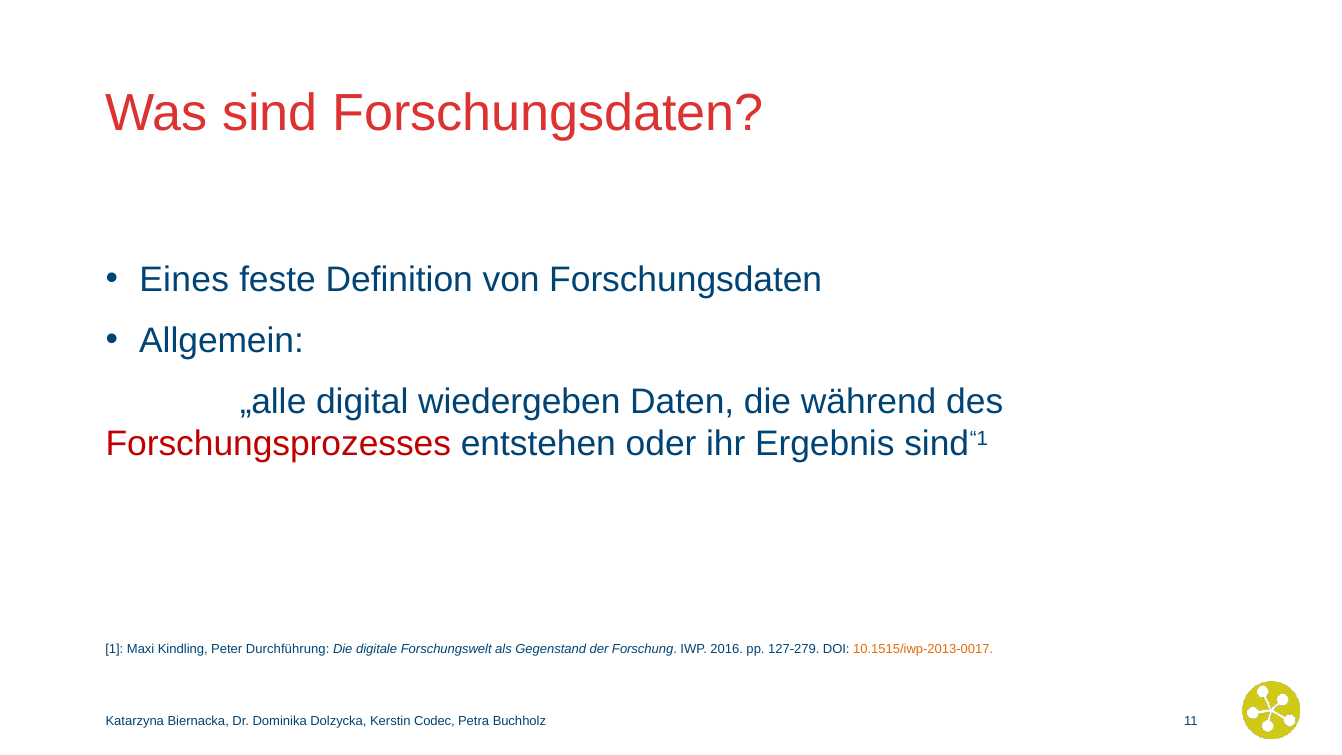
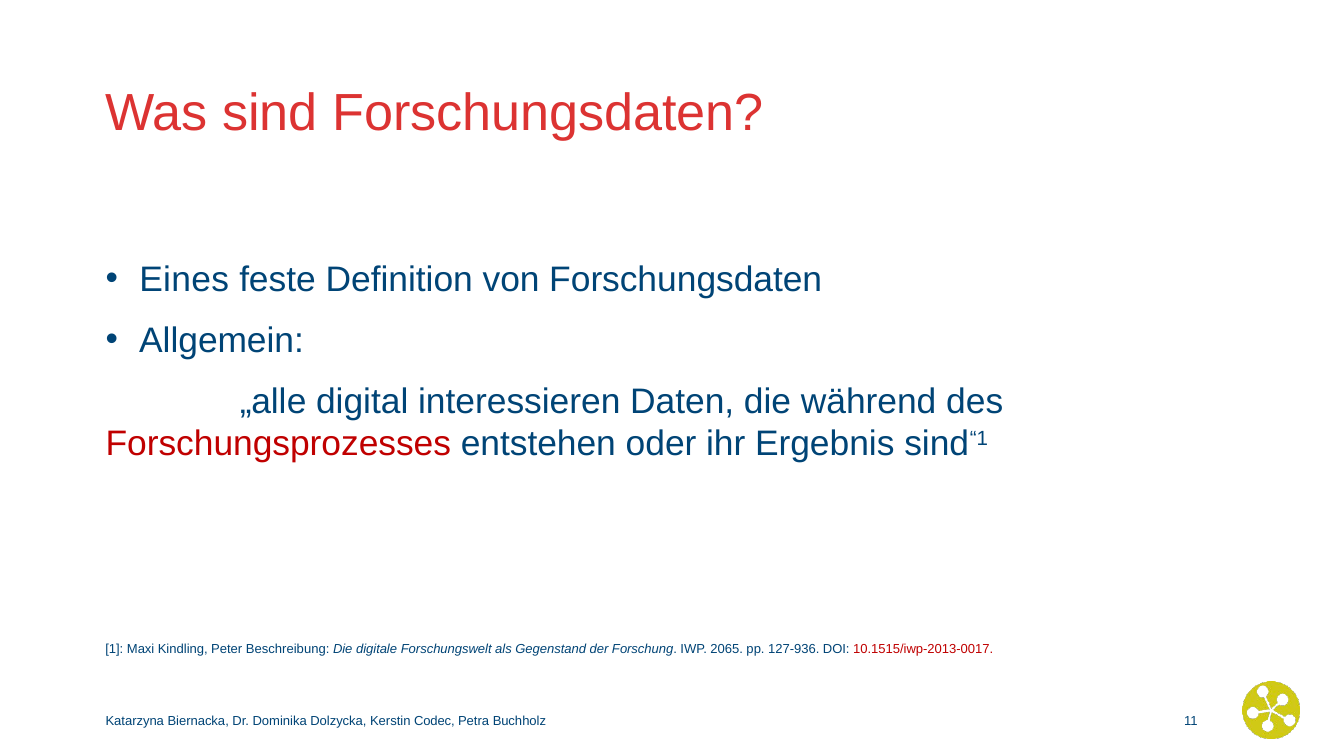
wiedergeben: wiedergeben -> interessieren (519, 402)
Durchführung: Durchführung -> Beschreibung (288, 649)
2016: 2016 -> 2065 (727, 649)
127-279: 127-279 -> 127-936 (794, 649)
10.1515/iwp-2013-0017 colour: orange -> red (923, 649)
